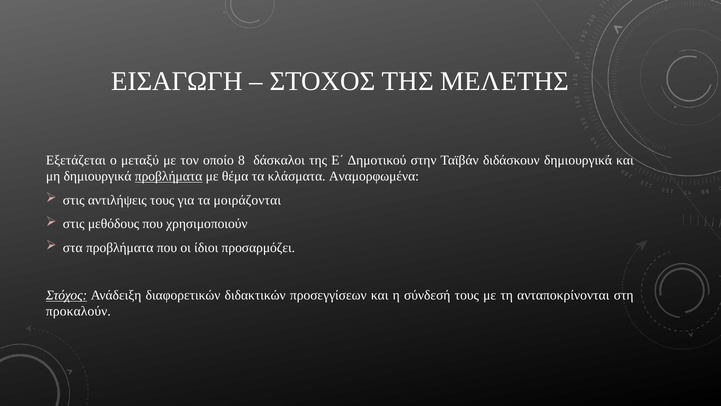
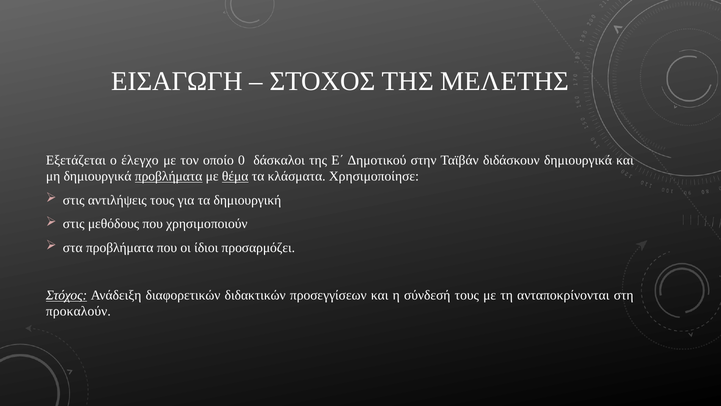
μεταξύ: μεταξύ -> έλεγχο (140, 160)
8: 8 -> 0 (241, 160)
θέμα underline: none -> present (235, 176)
Αναμορφωμένα: Αναμορφωμένα -> Χρησιμοποίησε (374, 176)
μοιράζονται: μοιράζονται -> δημιουργική (247, 200)
